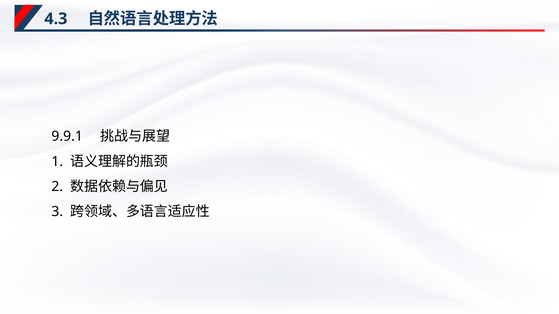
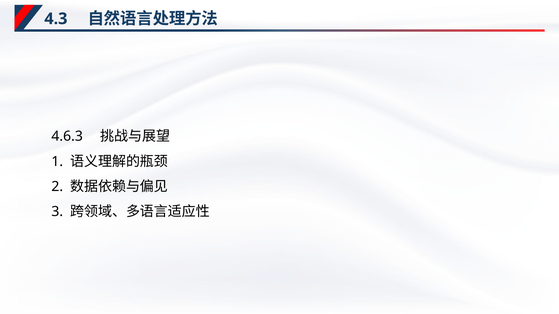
9.9.1: 9.9.1 -> 4.6.3 (67, 136)
